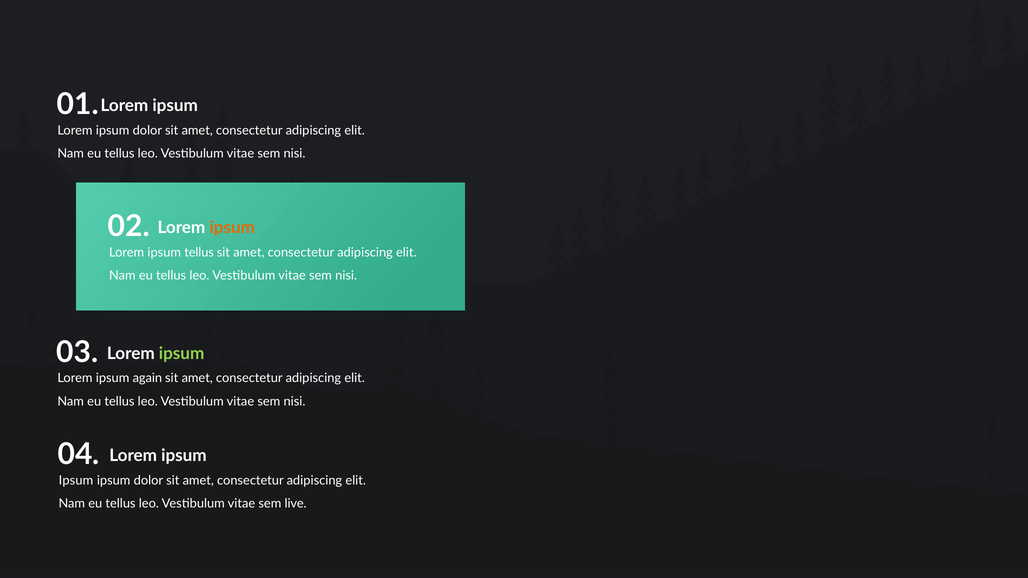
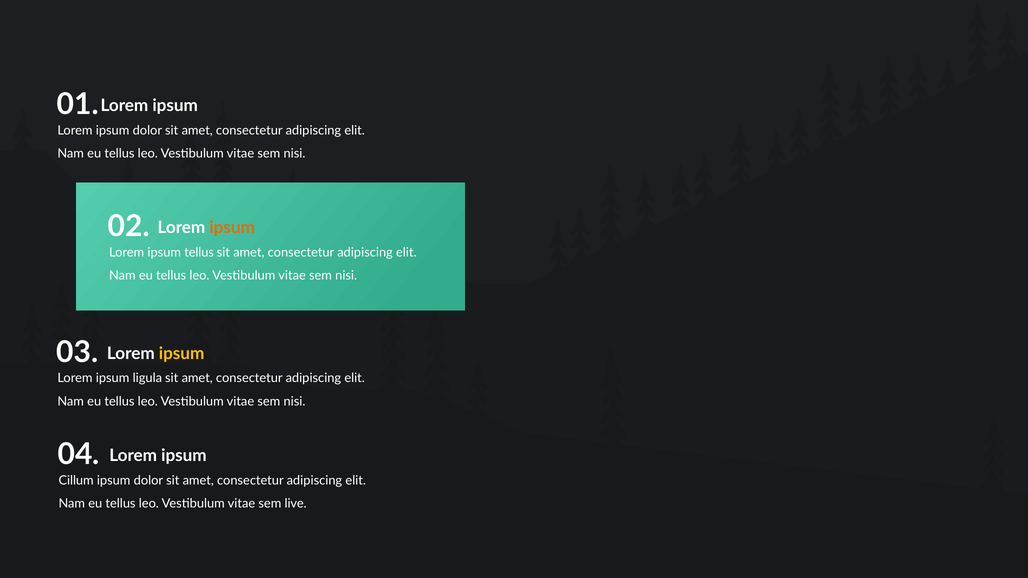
ipsum colour: light green -> yellow (182, 354)
again: again -> ligula (147, 378)
Ipsum: Ipsum -> Cillum (76, 481)
